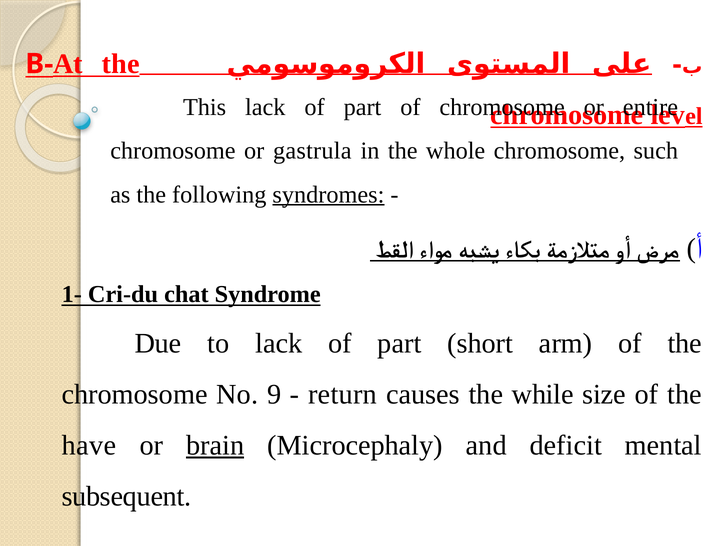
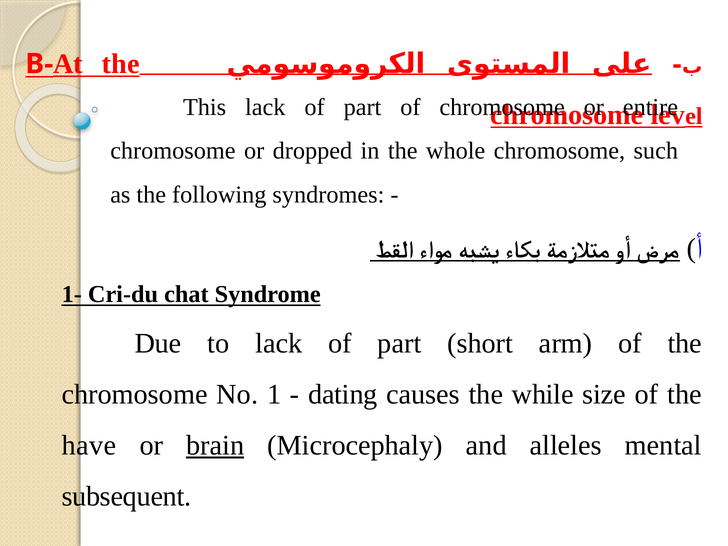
gastrula: gastrula -> dropped (312, 151)
syndromes underline: present -> none (328, 195)
9: 9 -> 1 (274, 394)
return: return -> dating (343, 394)
deficit: deficit -> alleles (566, 445)
